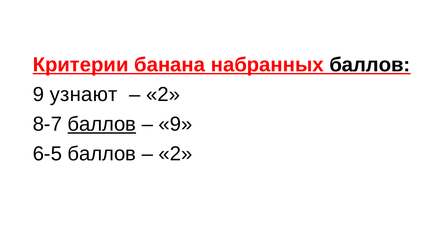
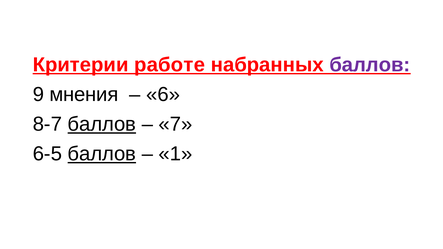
банана: банана -> работе (170, 65)
баллов colour: black -> purple (370, 65)
узнают: узнают -> мнения (84, 95)
2: 2 -> 6 (163, 95)
9: 9 -> 7 (176, 124)
баллов underline: none -> present (102, 154)
2: 2 -> 1 (176, 154)
